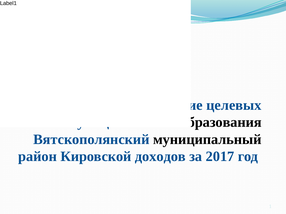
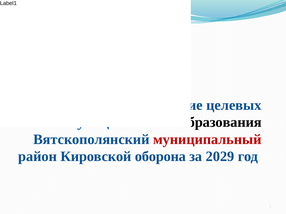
муниципальный colour: black -> red (207, 140)
доходов: доходов -> оборона (160, 157)
2017: 2017 -> 2029 (220, 157)
